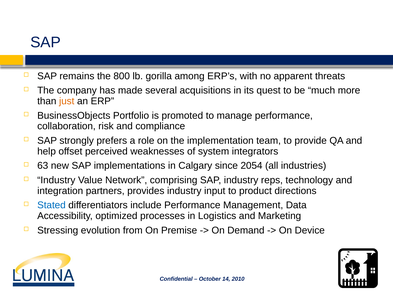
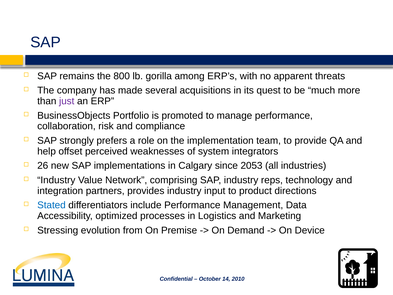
just colour: orange -> purple (67, 101)
63: 63 -> 26 (43, 166)
2054: 2054 -> 2053 (252, 166)
